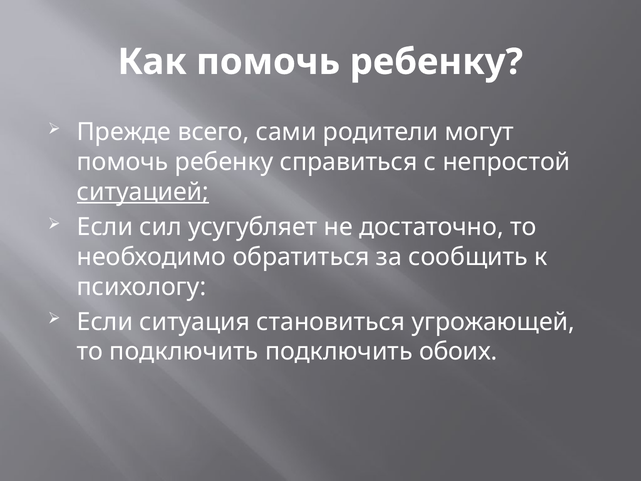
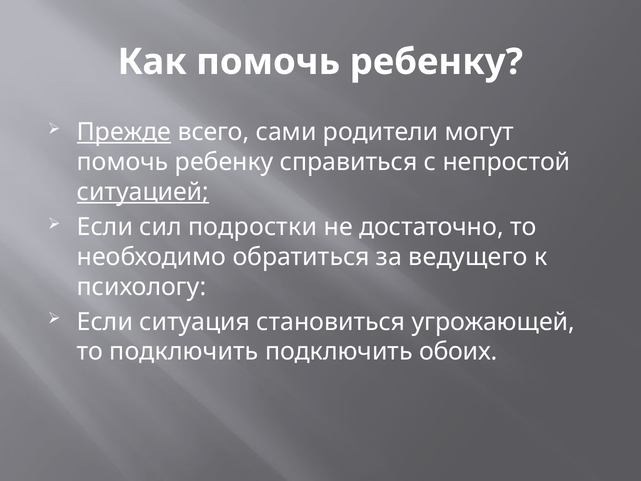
Прежде underline: none -> present (124, 132)
усугубляет: усугубляет -> подростки (253, 227)
сообщить: сообщить -> ведущего (468, 257)
